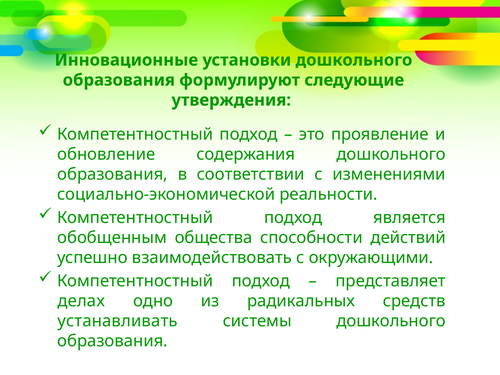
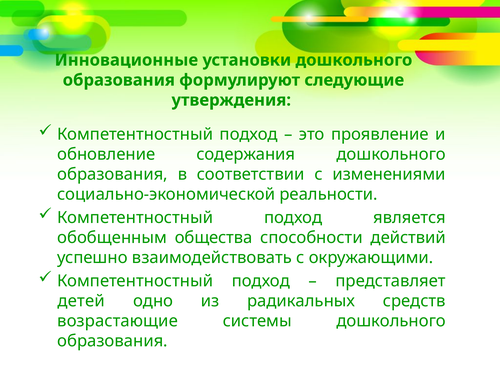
делах: делах -> детей (81, 301)
устанавливать: устанавливать -> возрастающие (118, 321)
